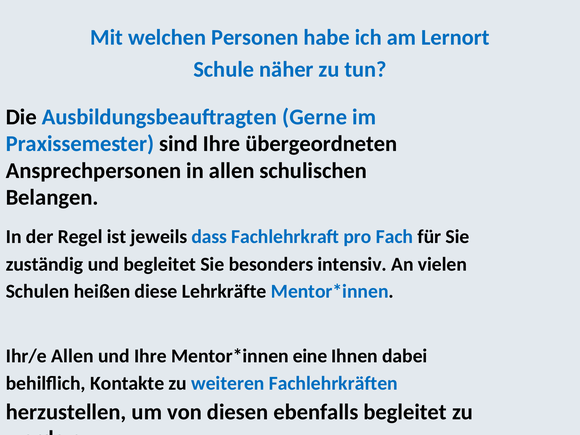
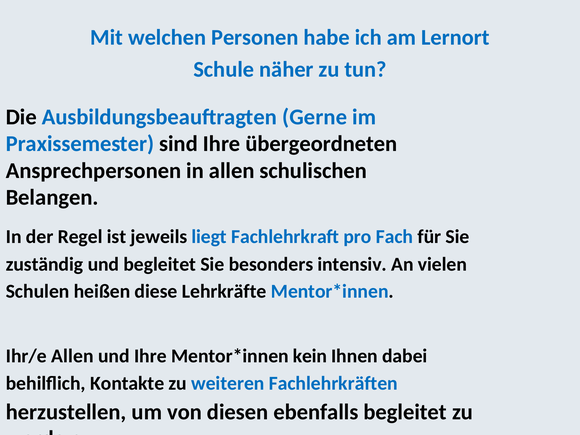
dass: dass -> liegt (209, 237)
eine: eine -> kein (310, 356)
